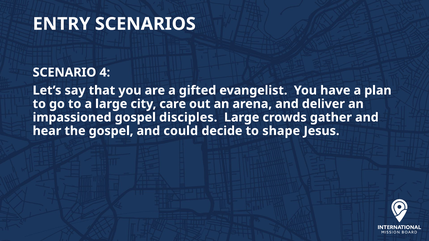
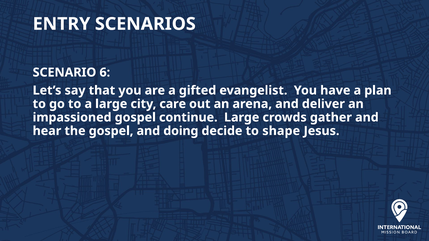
4: 4 -> 6 (105, 73)
disciples: disciples -> continue (188, 118)
could: could -> doing (181, 131)
